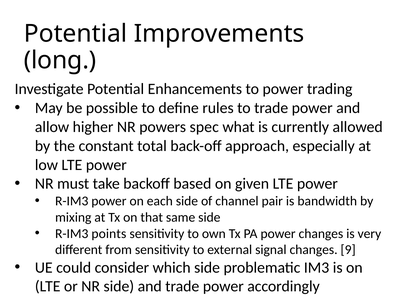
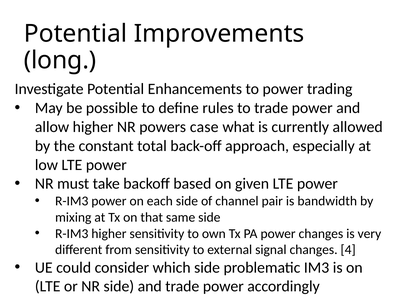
spec: spec -> case (204, 127)
R-IM3 points: points -> higher (109, 233)
9: 9 -> 4 (348, 250)
